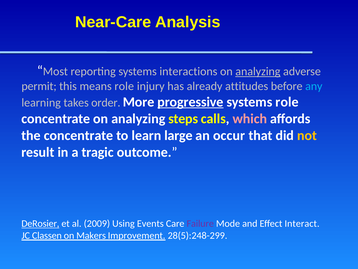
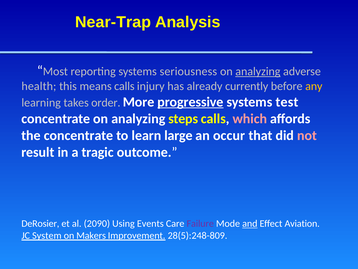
Near-Care: Near-Care -> Near-Trap (113, 22)
interactions: interactions -> seriousness (188, 71)
permit: permit -> health (39, 86)
means role: role -> calls (124, 86)
attitudes: attitudes -> currently (247, 86)
any colour: light blue -> yellow (314, 86)
systems role: role -> test (287, 102)
not colour: yellow -> pink (307, 135)
DeRosier underline: present -> none (40, 223)
2009: 2009 -> 2090 (97, 223)
and underline: none -> present (250, 223)
Interact: Interact -> Aviation (302, 223)
Classen: Classen -> System (47, 235)
28(5):248-299: 28(5):248-299 -> 28(5):248-809 (198, 235)
